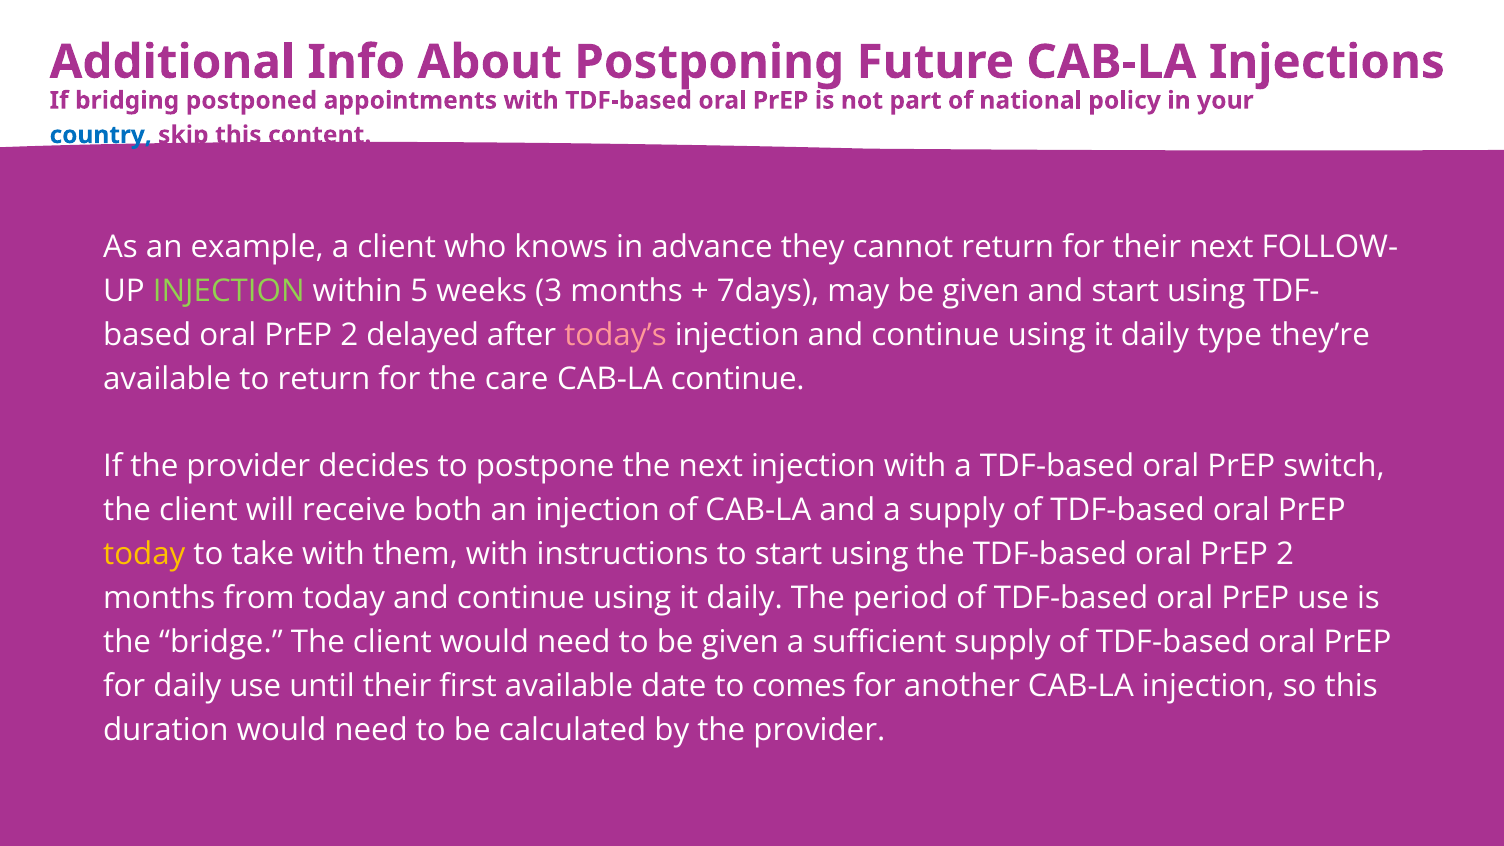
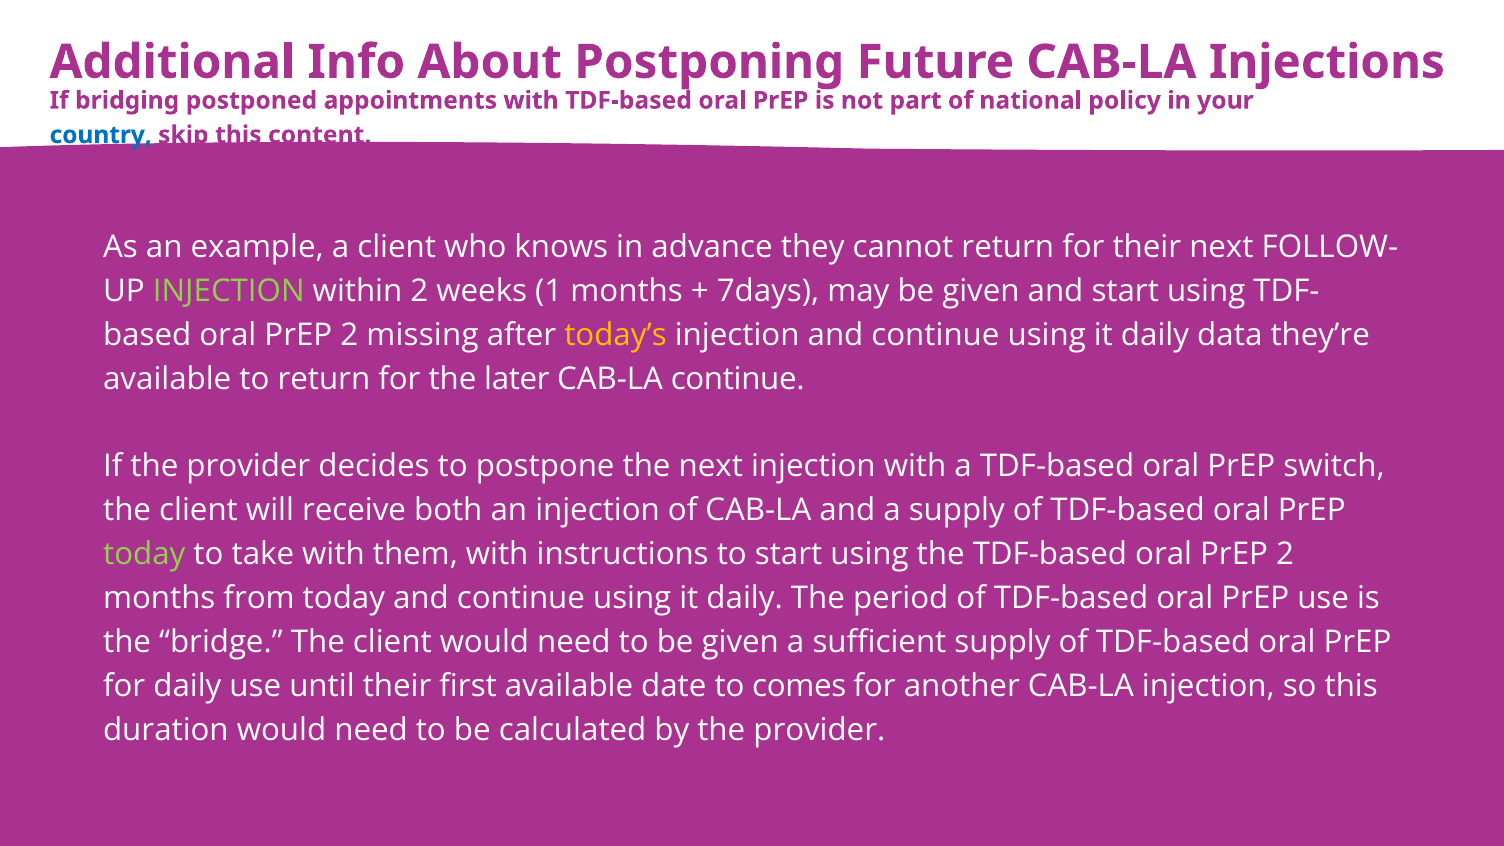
within 5: 5 -> 2 (419, 291)
3: 3 -> 1 (549, 291)
delayed: delayed -> missing (422, 335)
today’s colour: pink -> yellow (616, 335)
type: type -> data (1230, 335)
care: care -> later (517, 379)
today colour: yellow -> light green (144, 554)
